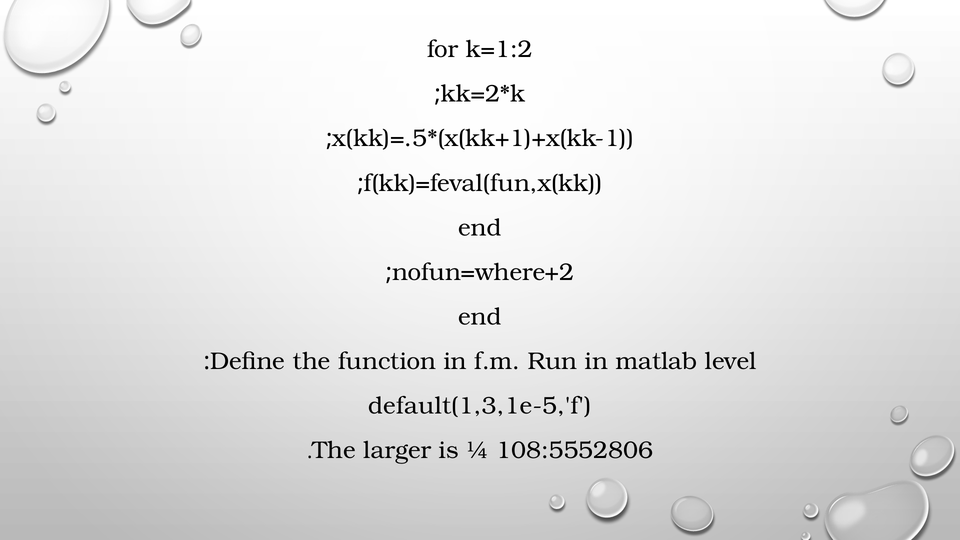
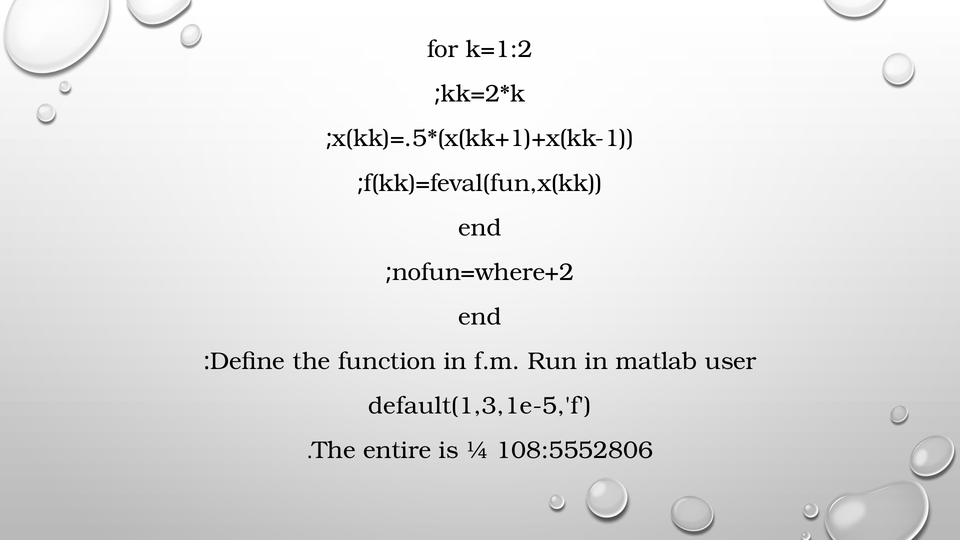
level: level -> user (731, 361)
larger: larger -> entire (397, 450)
